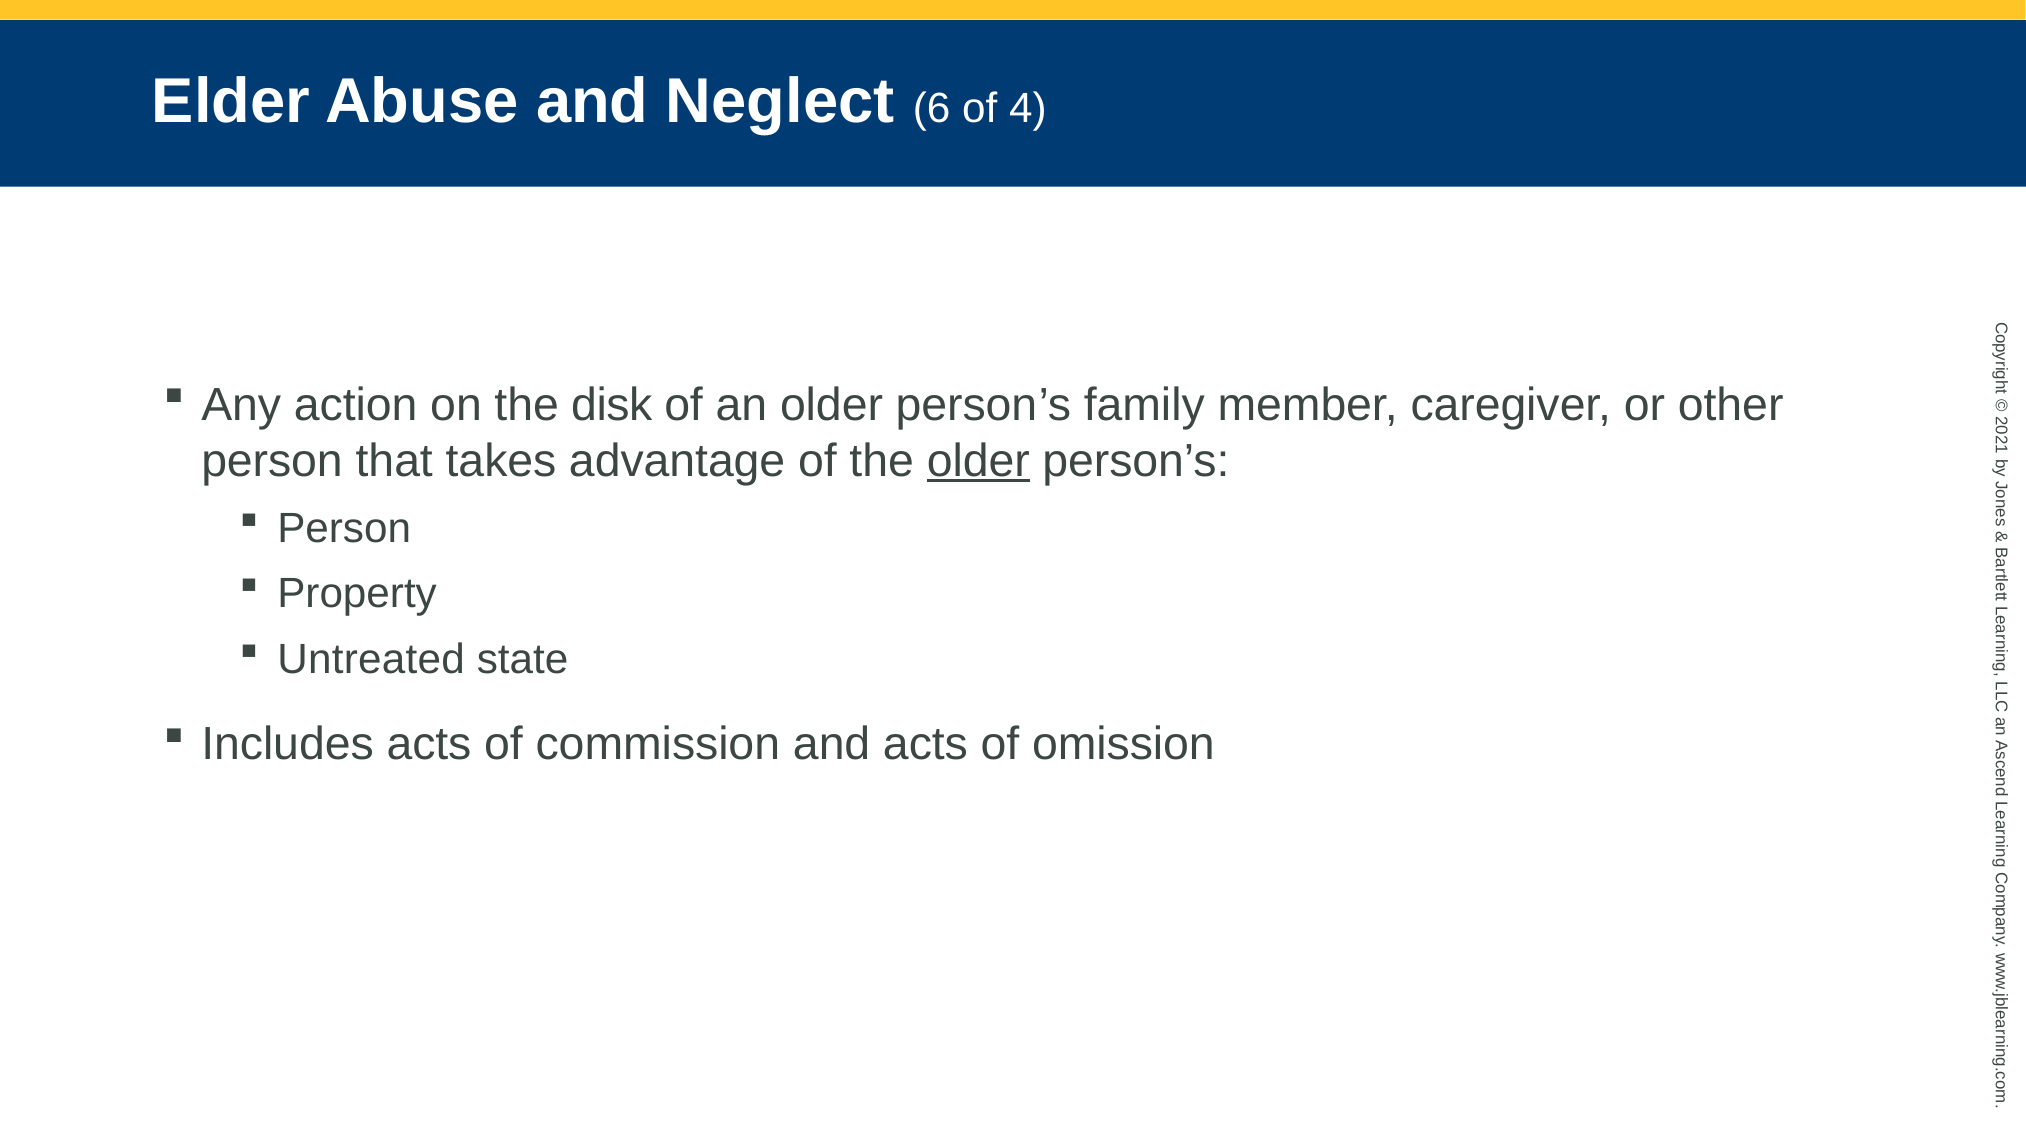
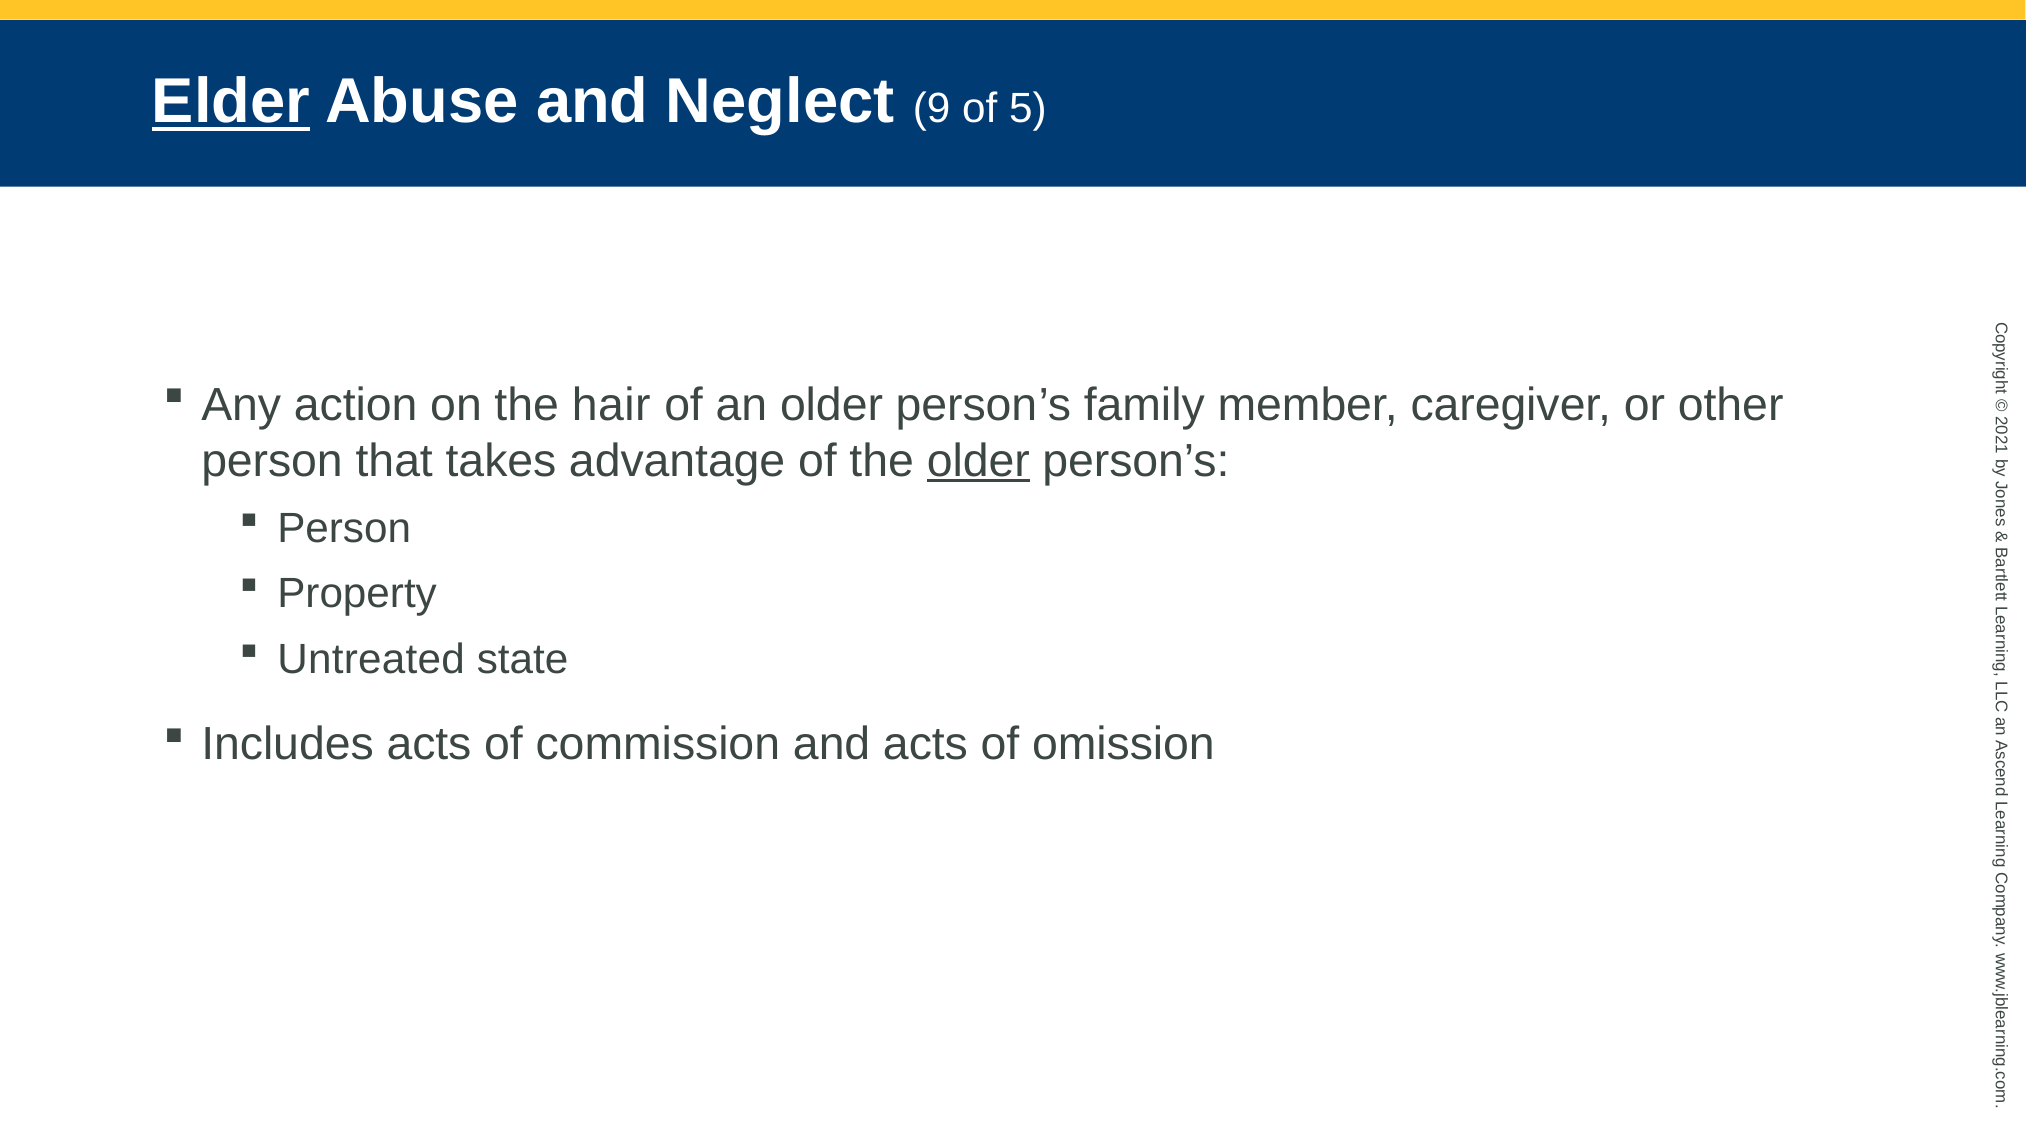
Elder underline: none -> present (231, 102)
6: 6 -> 9 (932, 109)
4: 4 -> 5 (1028, 109)
disk: disk -> hair (611, 405)
